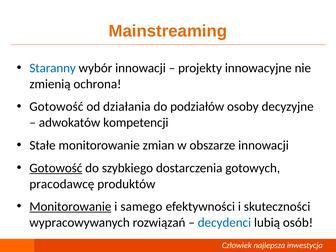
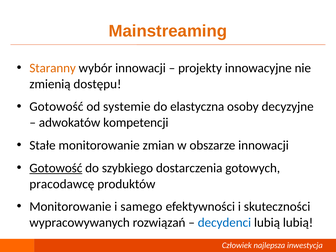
Staranny colour: blue -> orange (53, 68)
ochrona: ochrona -> dostępu (97, 84)
działania: działania -> systemie (127, 107)
podziałów: podziałów -> elastyczna (197, 107)
Monitorowanie underline: present -> none (70, 207)
lubią osób: osób -> lubią (298, 223)
